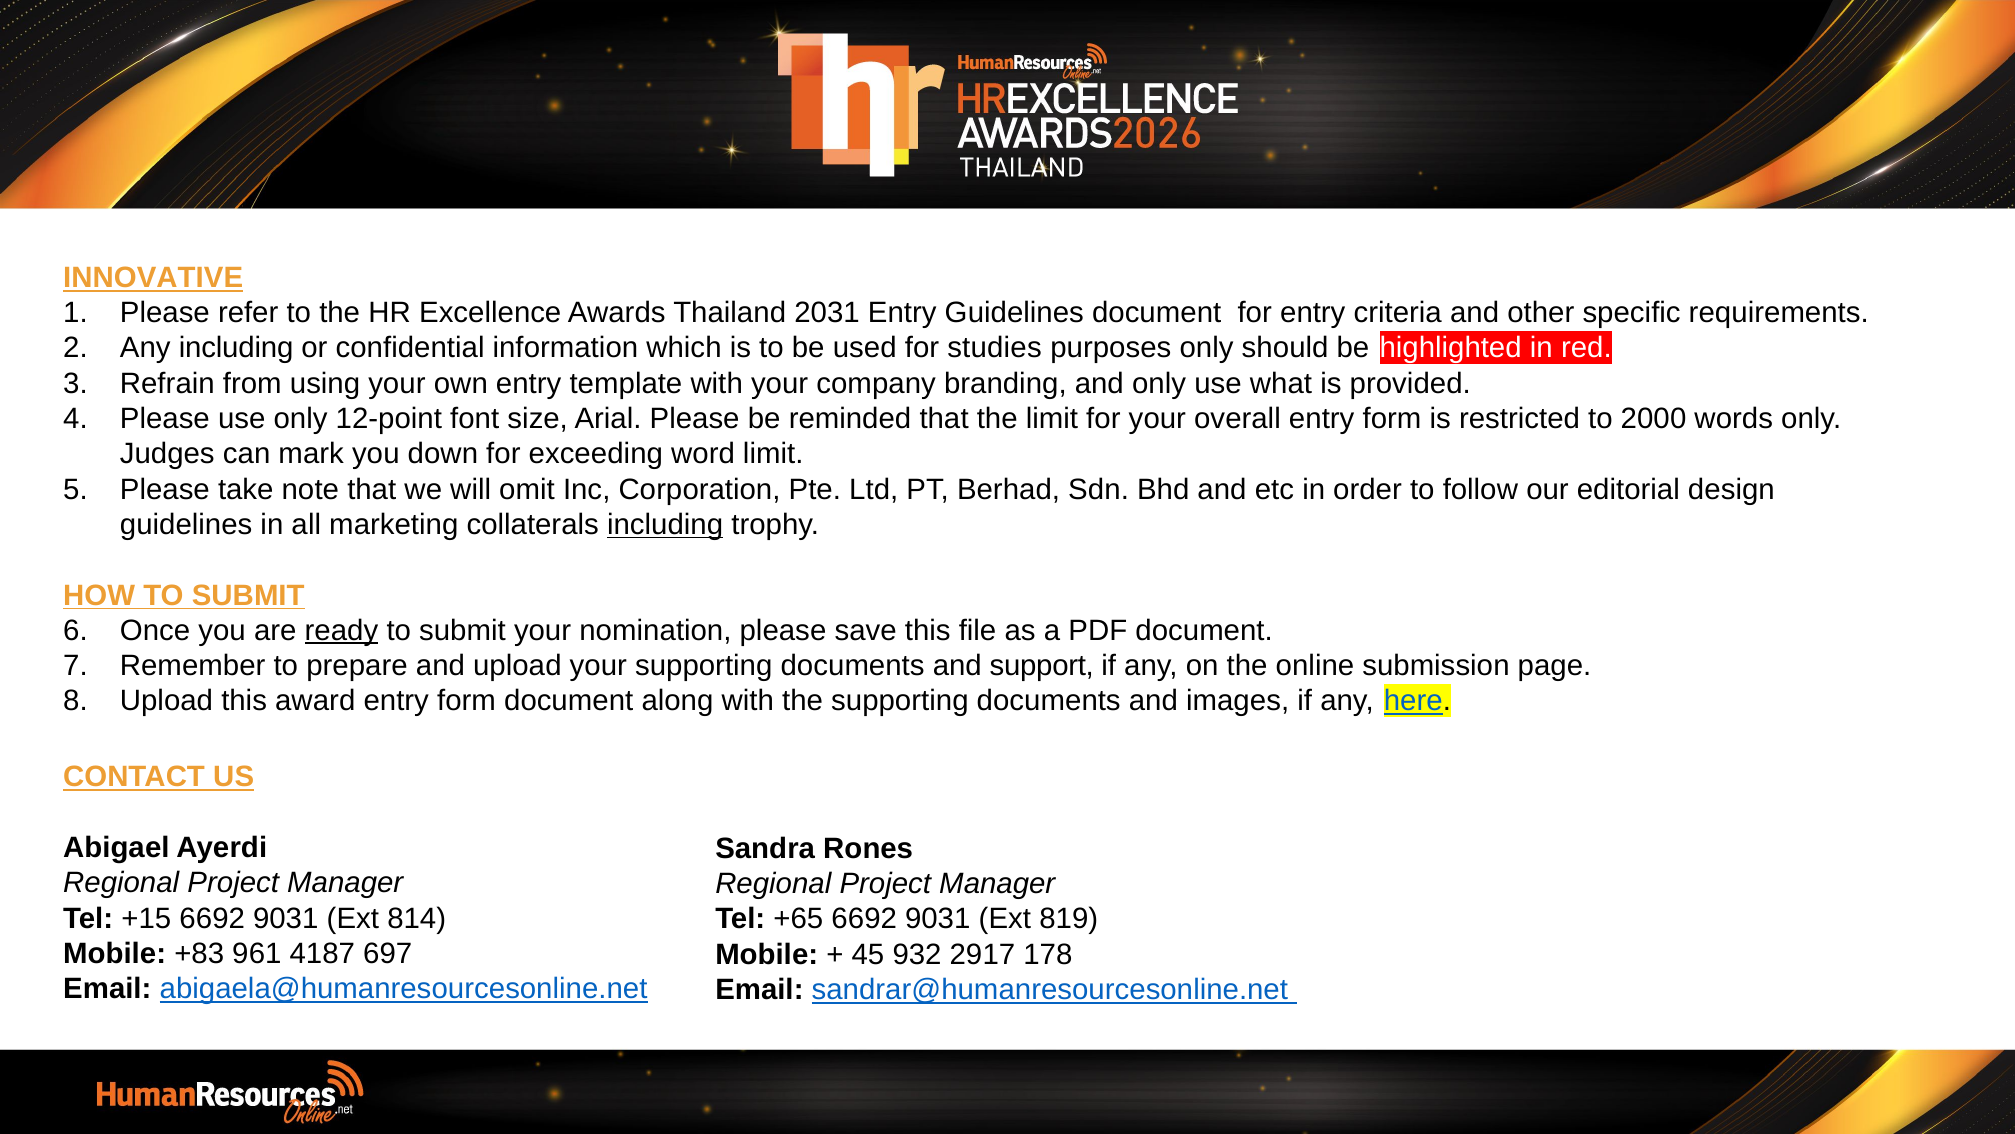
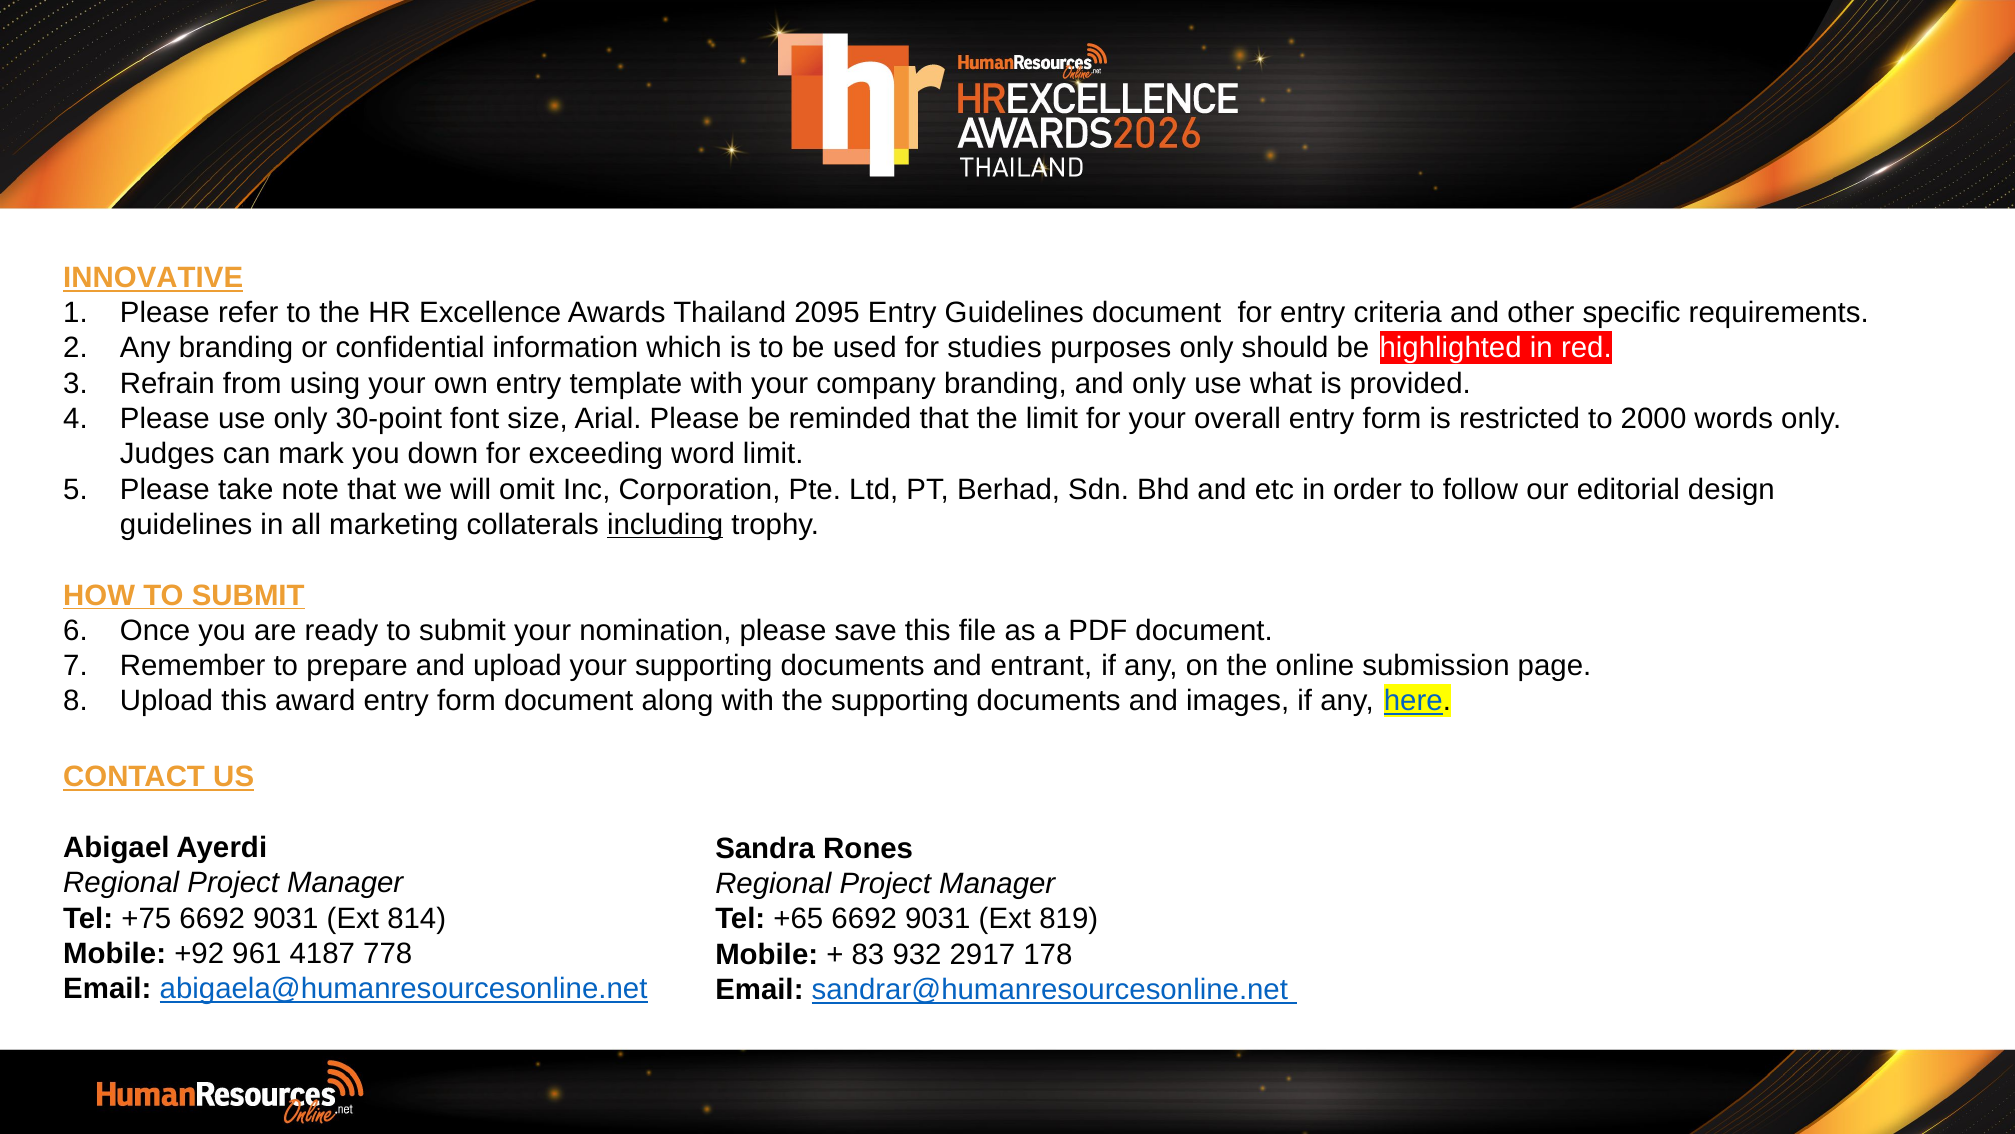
2031: 2031 -> 2095 (827, 313)
Any including: including -> branding (236, 348)
12-point: 12-point -> 30-point (389, 419)
ready underline: present -> none (341, 630)
support: support -> entrant (1041, 666)
+15: +15 -> +75 (146, 918)
+83: +83 -> +92 (199, 953)
697: 697 -> 778 (388, 953)
45: 45 -> 83 (868, 954)
